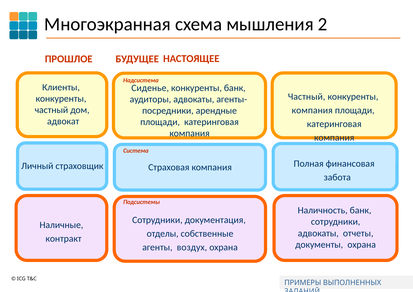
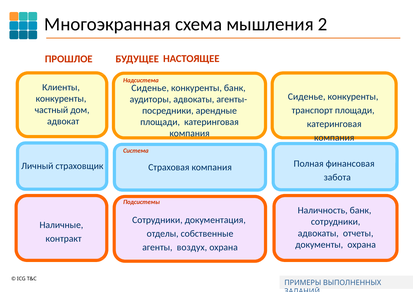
Частный: Частный -> Сиденье (307, 97)
компания: компания -> транспорт (312, 110)
